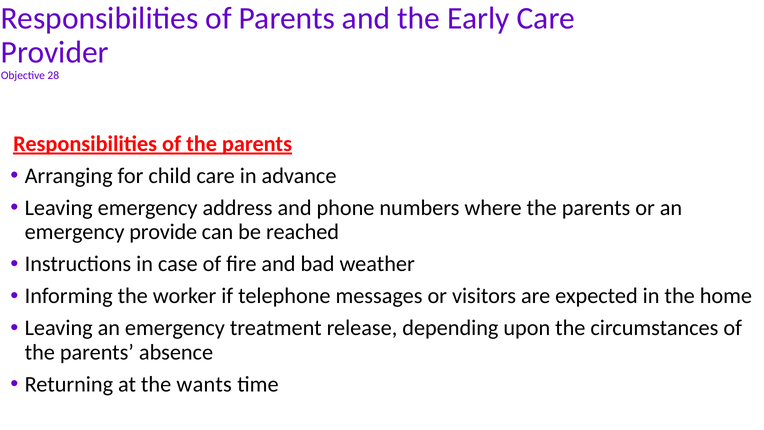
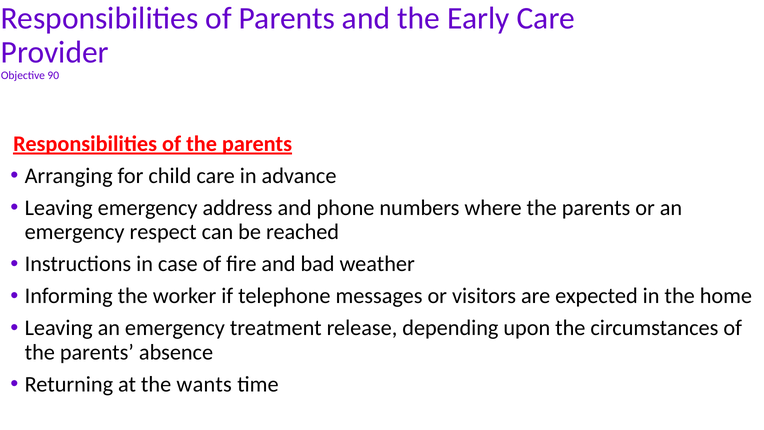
28: 28 -> 90 (53, 75)
provide: provide -> respect (163, 232)
